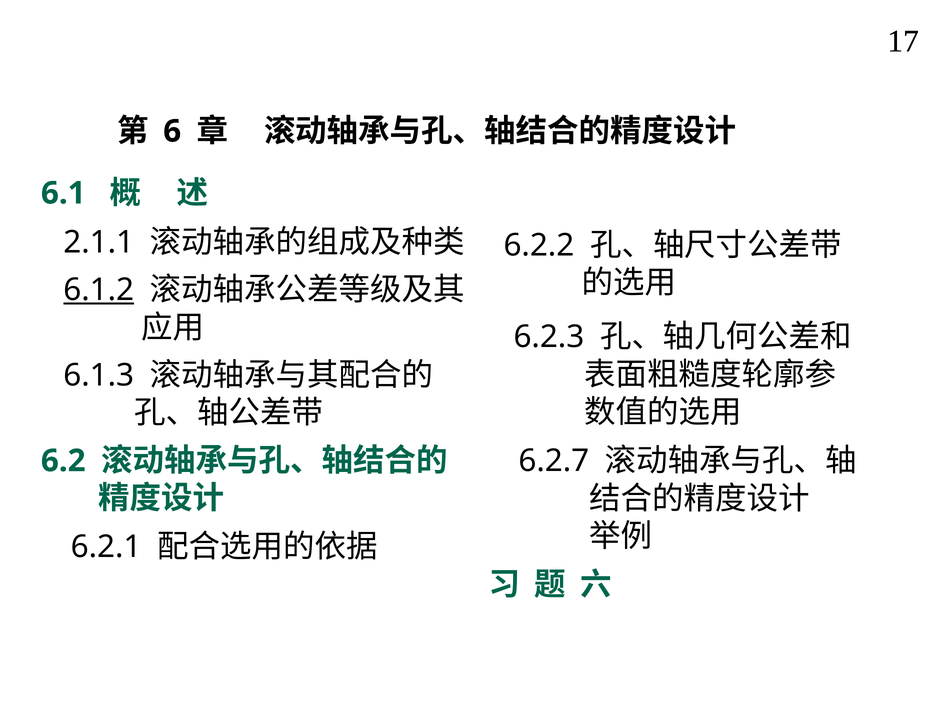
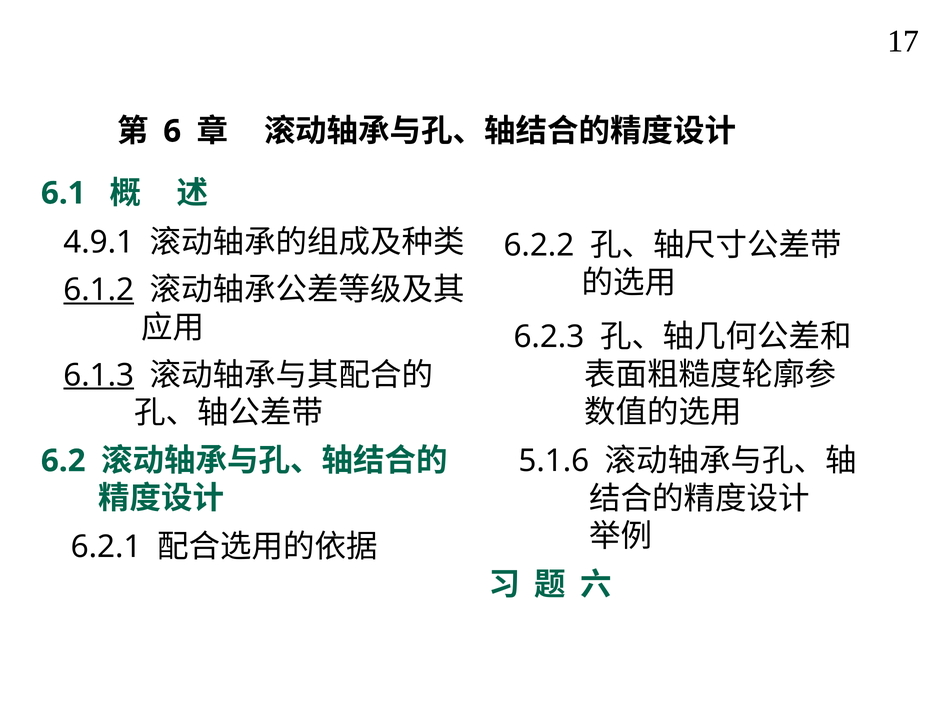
2.1.1: 2.1.1 -> 4.9.1 (99, 242)
6.1.3 underline: none -> present (99, 375)
6.2.7: 6.2.7 -> 5.1.6 (554, 461)
